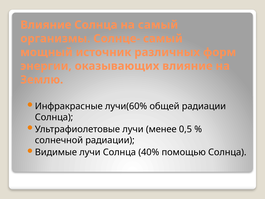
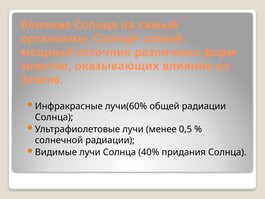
помощью: помощью -> придания (184, 152)
